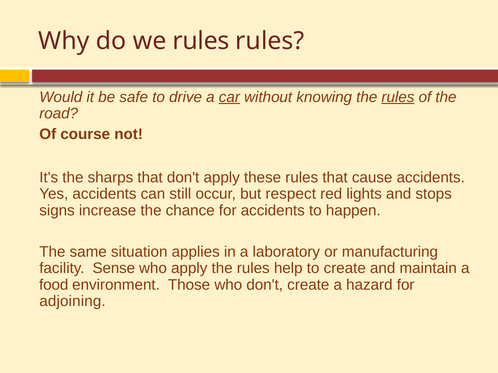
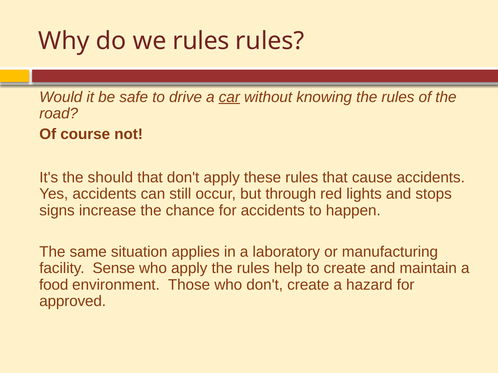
rules underline: present -> none (398, 97)
sharps: sharps -> should (110, 178)
respect: respect -> through (291, 194)
adjoining: adjoining -> approved (73, 302)
